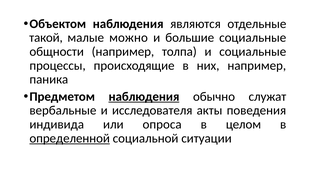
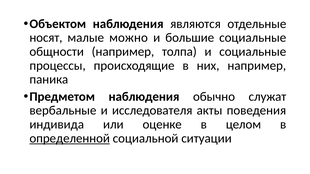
такой: такой -> носят (46, 38)
наблюдения underline: present -> none (144, 97)
опроса: опроса -> оценке (162, 125)
